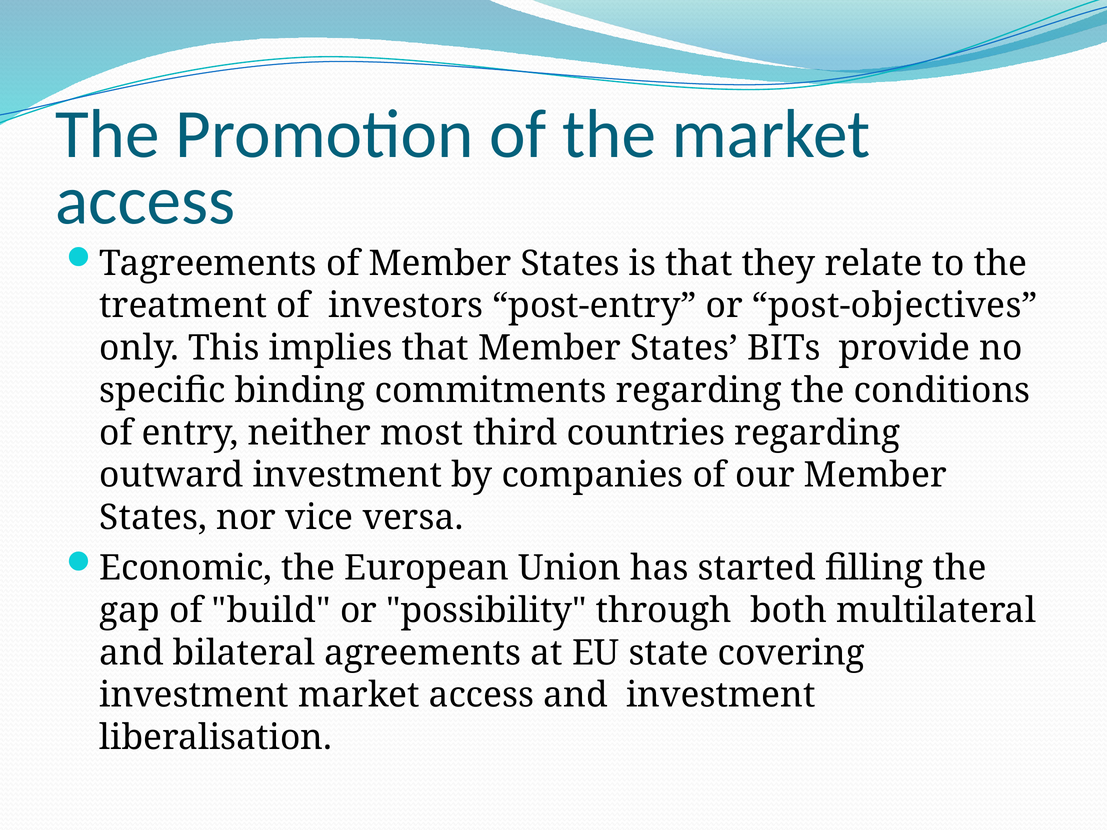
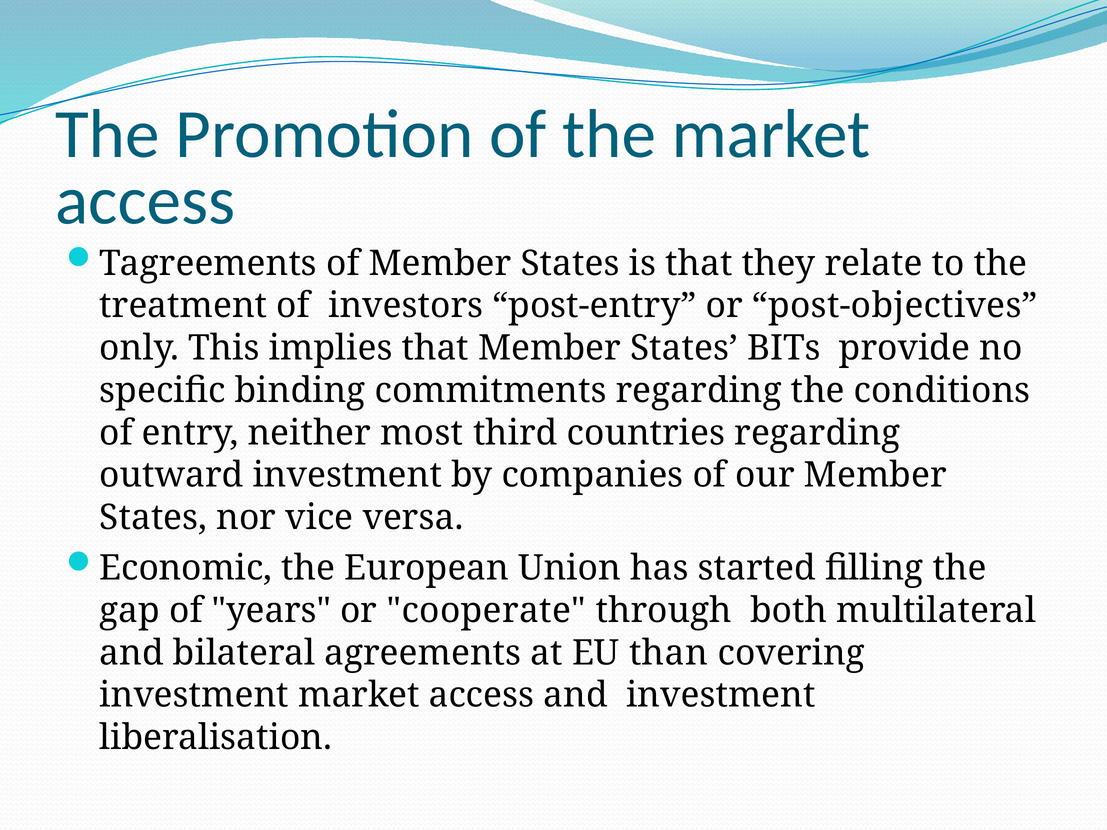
build: build -> years (271, 611)
possibility: possibility -> cooperate (486, 611)
state: state -> than (669, 653)
